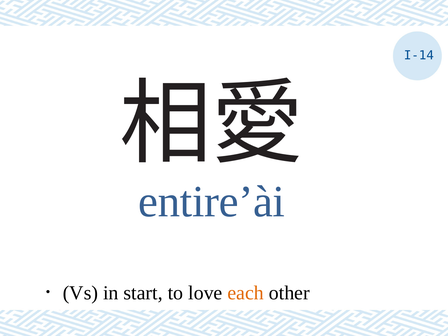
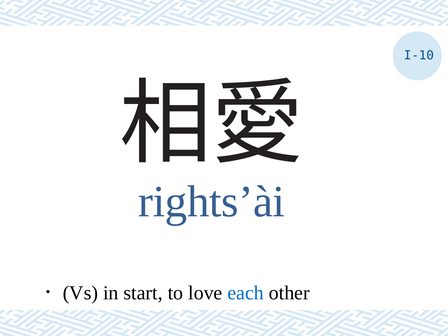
I-14: I-14 -> I-10 (419, 55)
entire’ài: entire’ài -> rights’ài (212, 202)
each colour: orange -> blue (246, 293)
